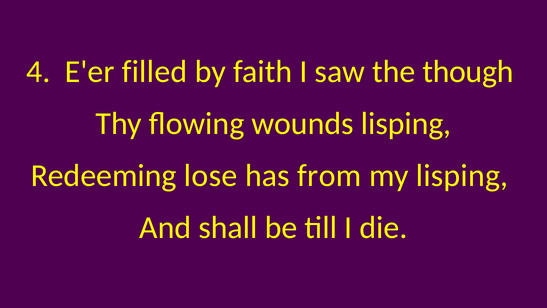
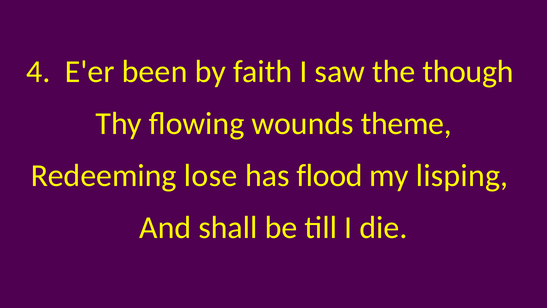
filled: filled -> been (155, 72)
wounds lisping: lisping -> theme (406, 123)
from: from -> flood (330, 175)
